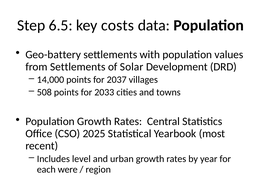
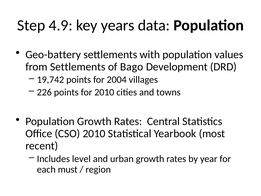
6.5: 6.5 -> 4.9 (61, 25)
costs: costs -> years (118, 25)
Solar: Solar -> Bago (132, 67)
14,000: 14,000 -> 19,742 (50, 80)
2037: 2037 -> 2004 (117, 80)
508: 508 -> 226 (44, 92)
for 2033: 2033 -> 2010 (104, 92)
CSO 2025: 2025 -> 2010 (94, 133)
were: were -> must (68, 169)
